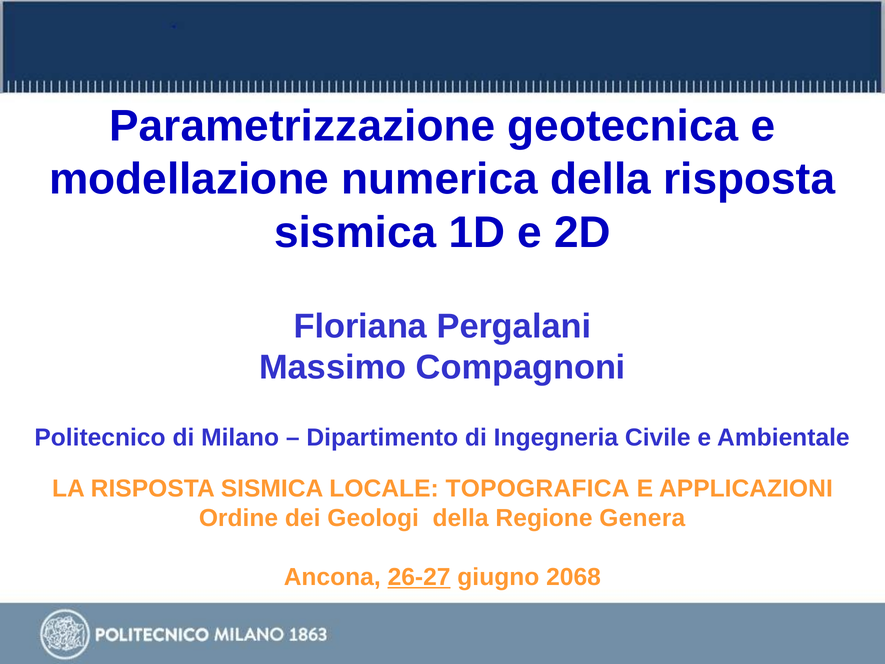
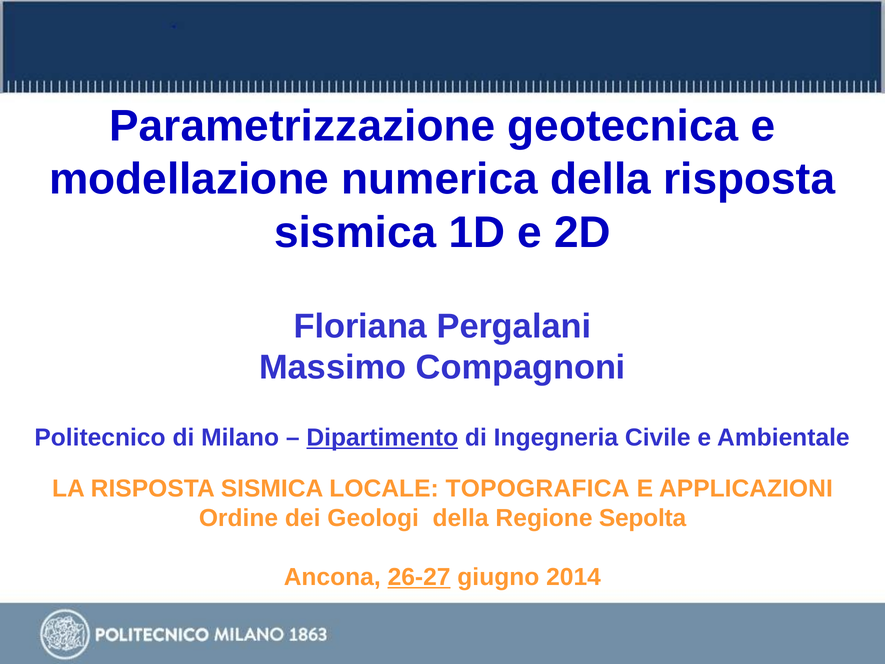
Dipartimento underline: none -> present (382, 438)
Genera: Genera -> Sepolta (643, 518)
2068: 2068 -> 2014 (574, 577)
